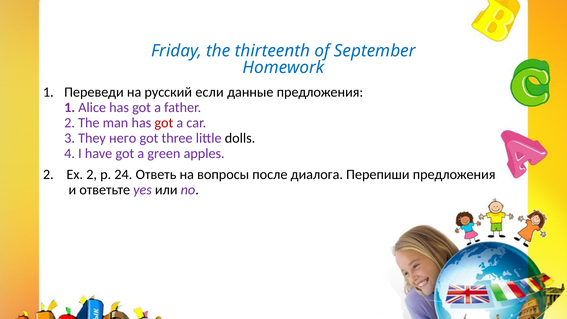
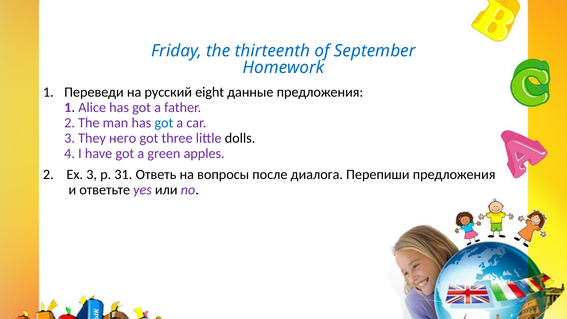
если: если -> eight (210, 92)
got colour: red -> blue (164, 123)
Ex 2: 2 -> 3 (92, 175)
24: 24 -> 31 (123, 175)
